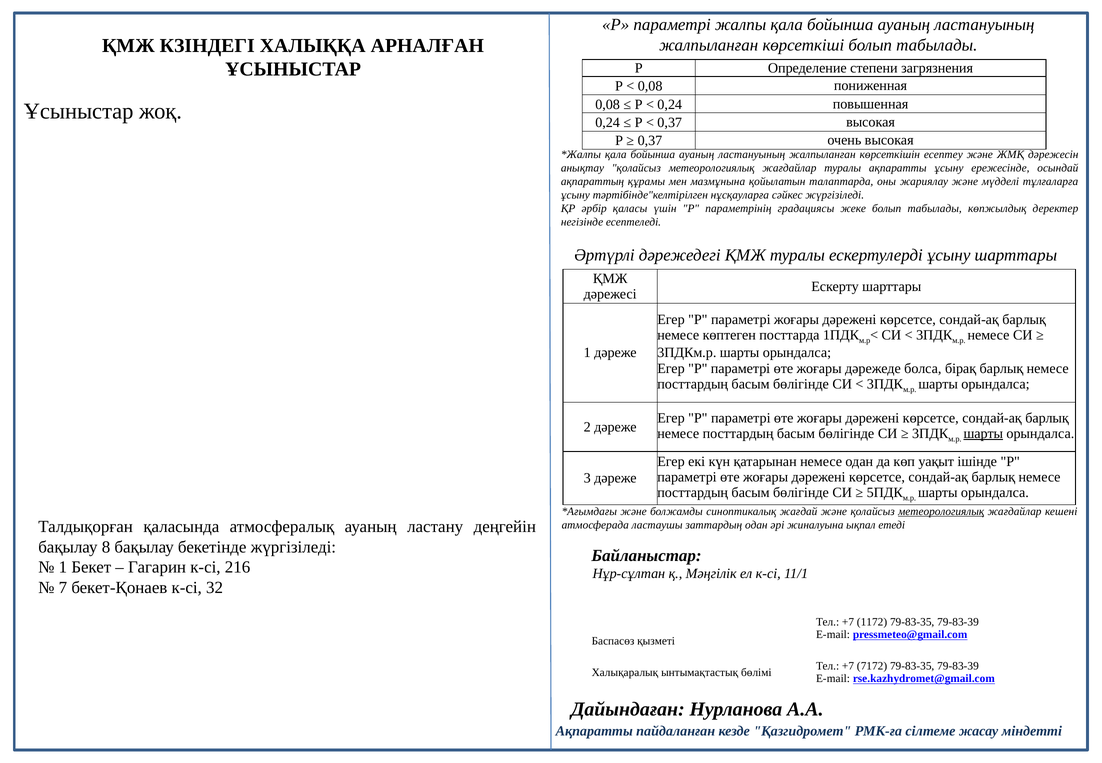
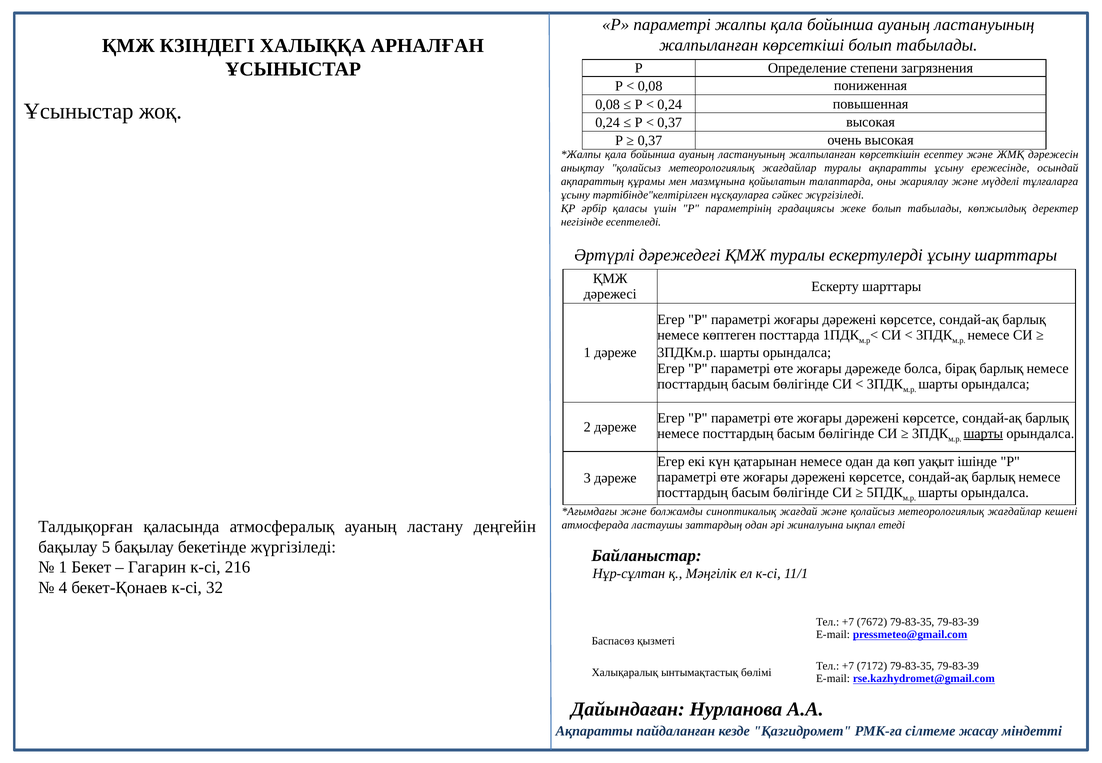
метеорологиялық underline: present -> none (941, 511)
8: 8 -> 5 (106, 547)
7: 7 -> 4 (63, 588)
1172: 1172 -> 7672 (872, 622)
